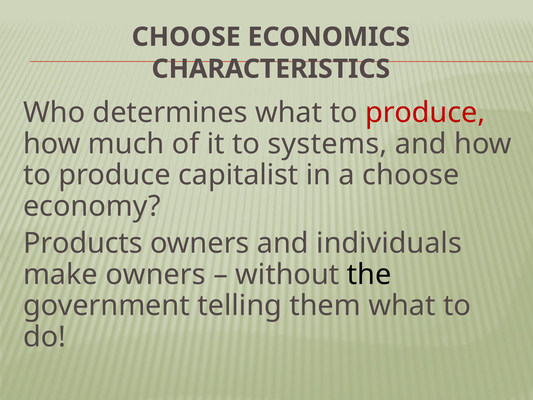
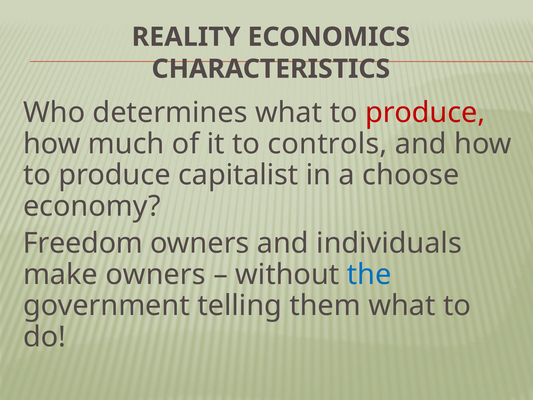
CHOOSE: CHOOSE -> REALITY (186, 37)
systems: systems -> controls (327, 144)
Products: Products -> Freedom (83, 243)
the colour: black -> blue (369, 274)
